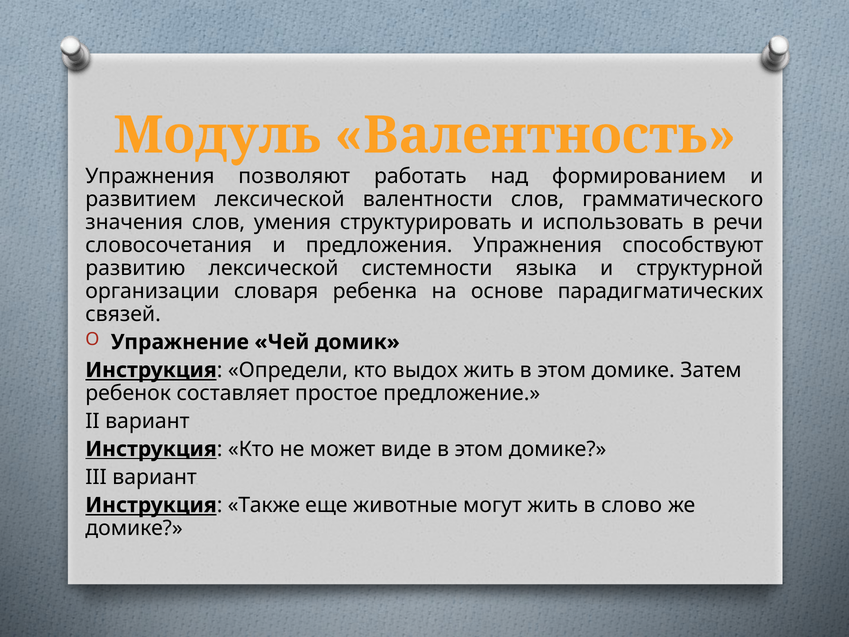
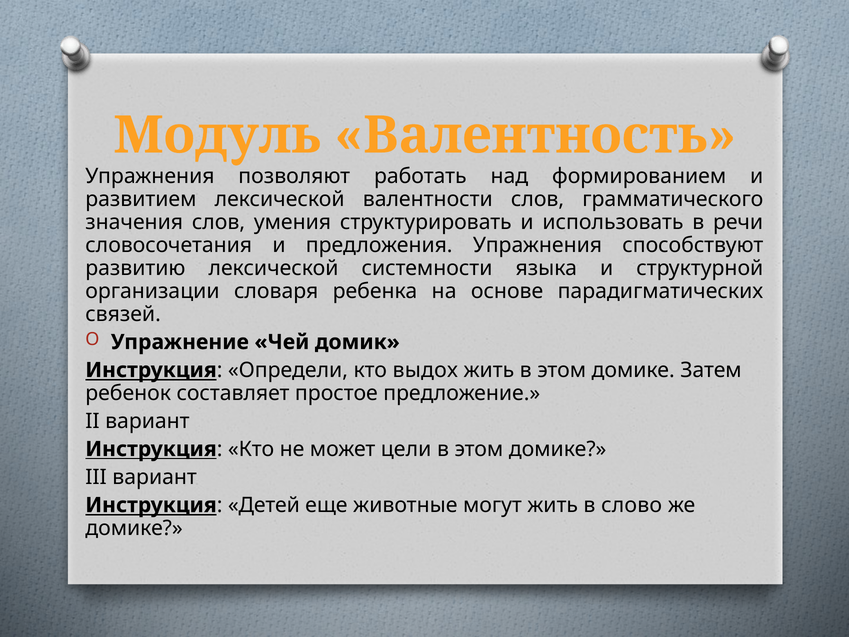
виде: виде -> цели (406, 449)
Также: Также -> Детей (264, 505)
